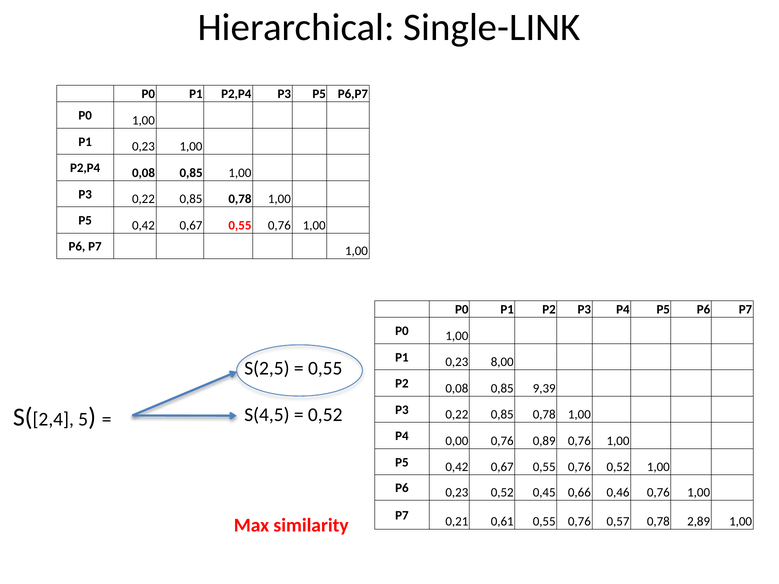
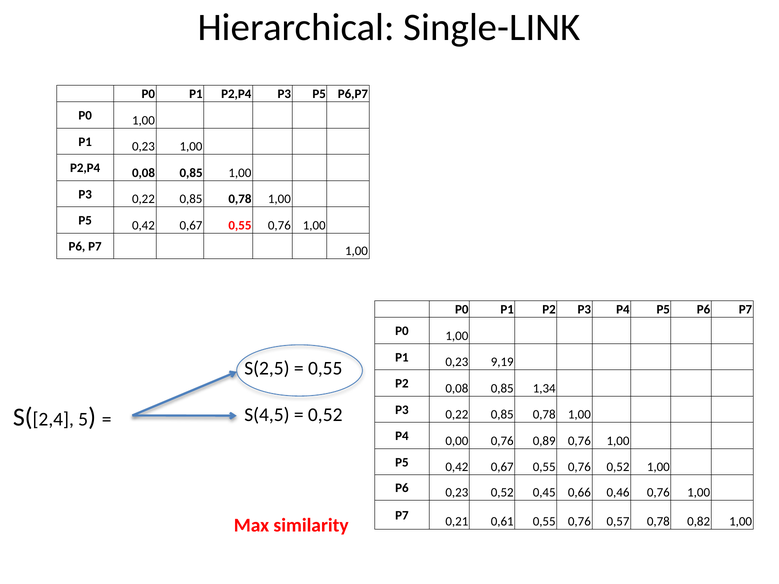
8,00: 8,00 -> 9,19 (502, 362)
9,39: 9,39 -> 1,34 (544, 388)
2,89: 2,89 -> 0,82 (699, 522)
